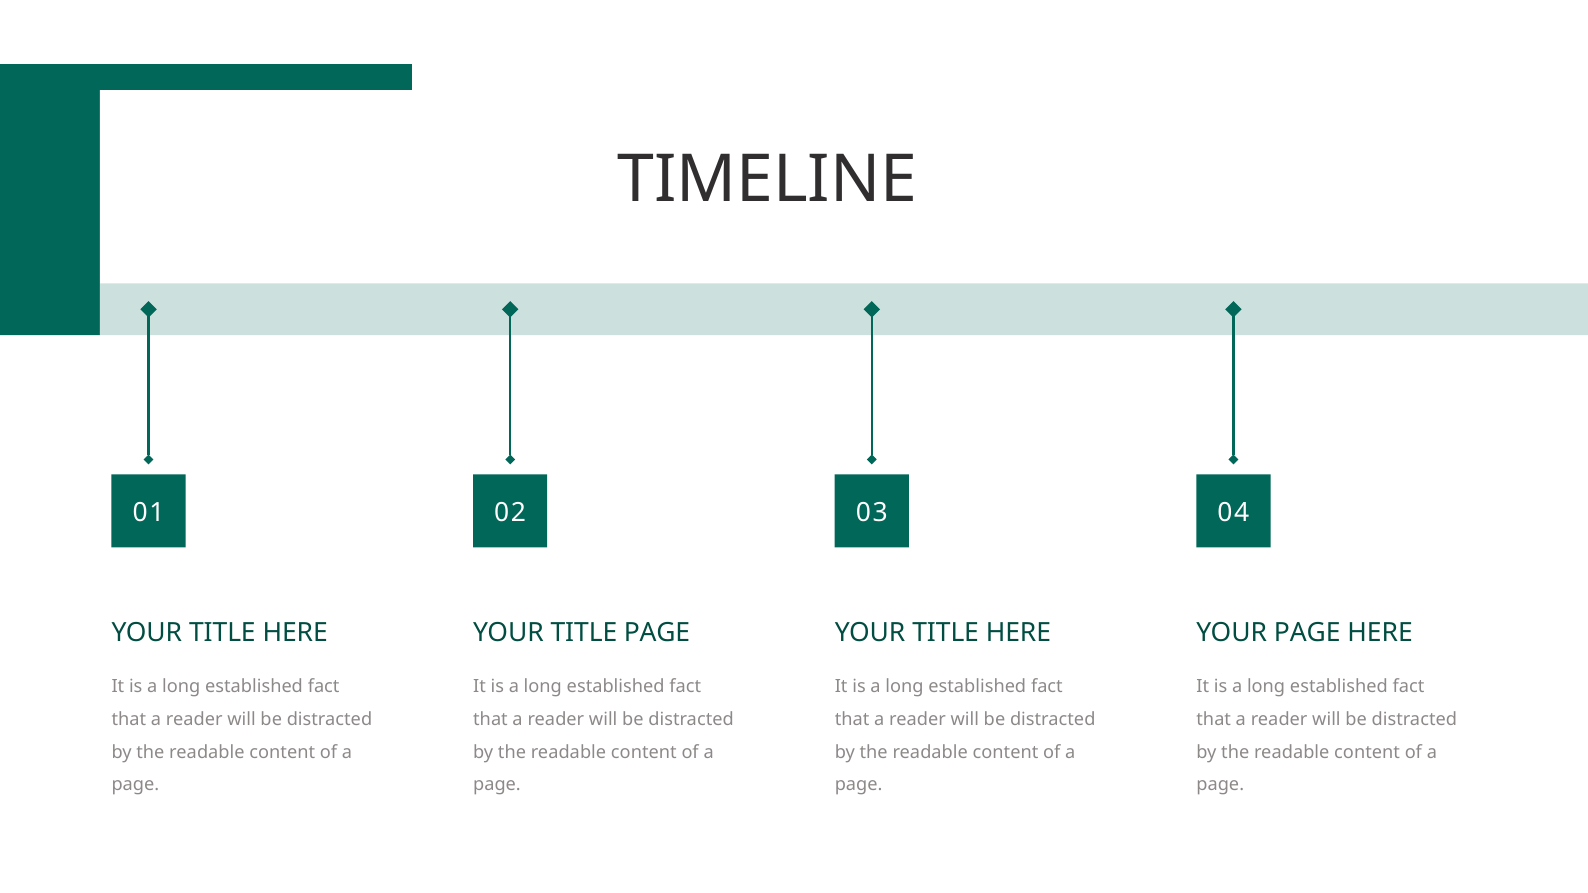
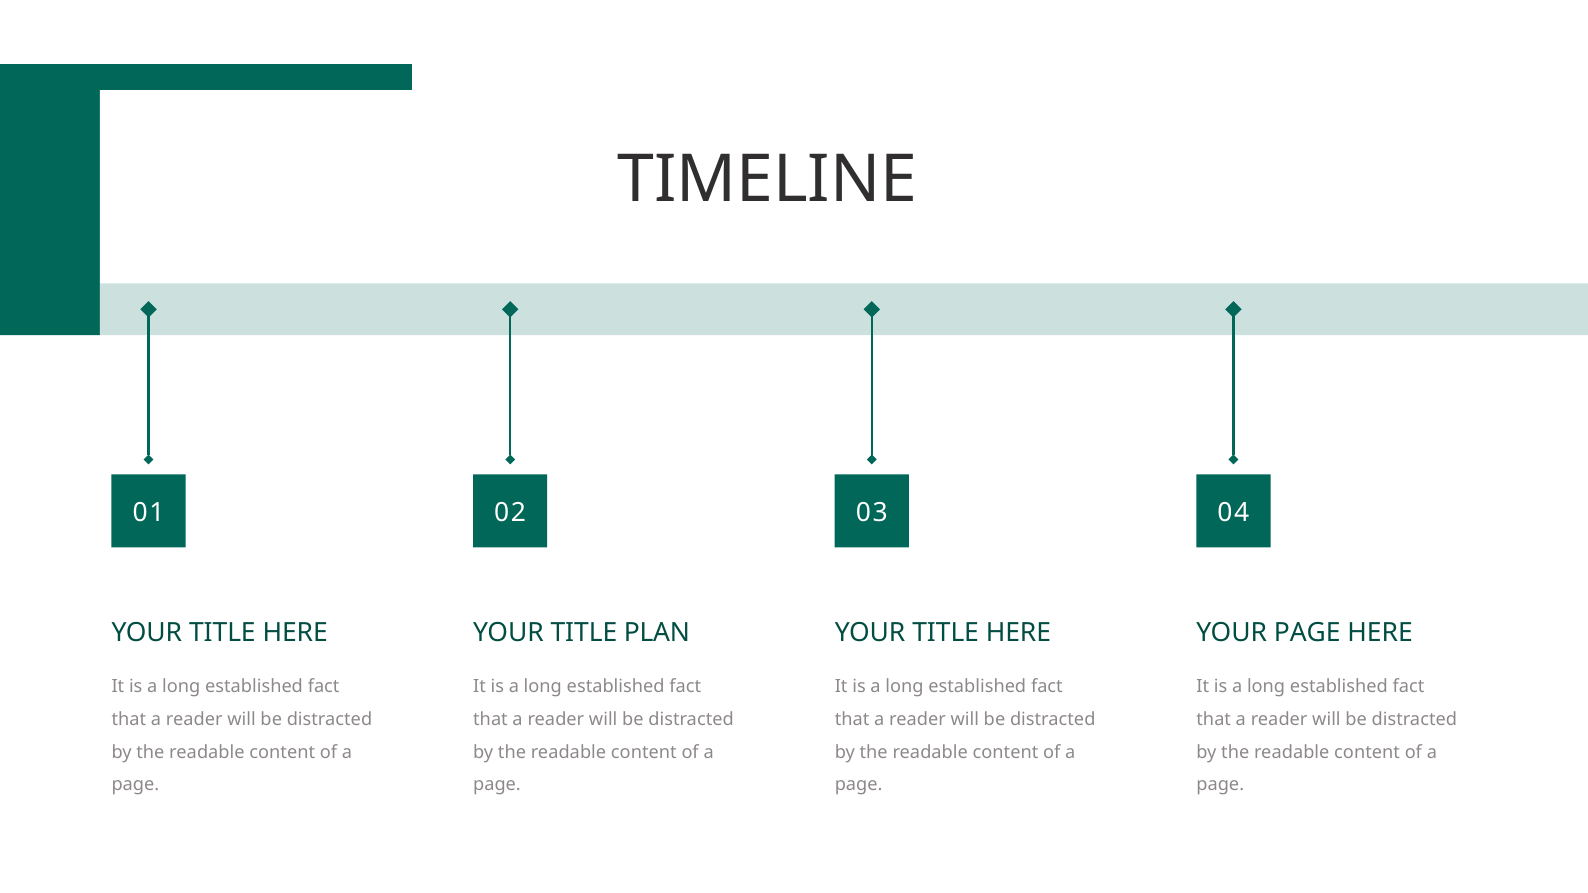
TITLE PAGE: PAGE -> PLAN (657, 633)
